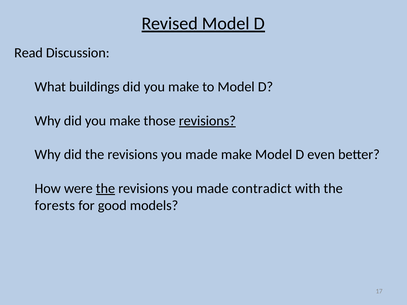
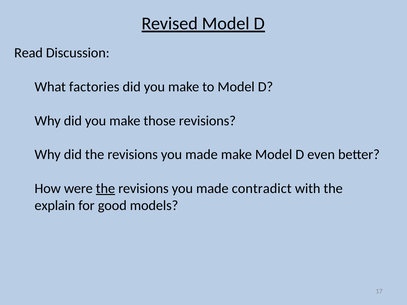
buildings: buildings -> factories (94, 87)
revisions underline: present -> none (207, 121)
forests: forests -> explain (55, 206)
